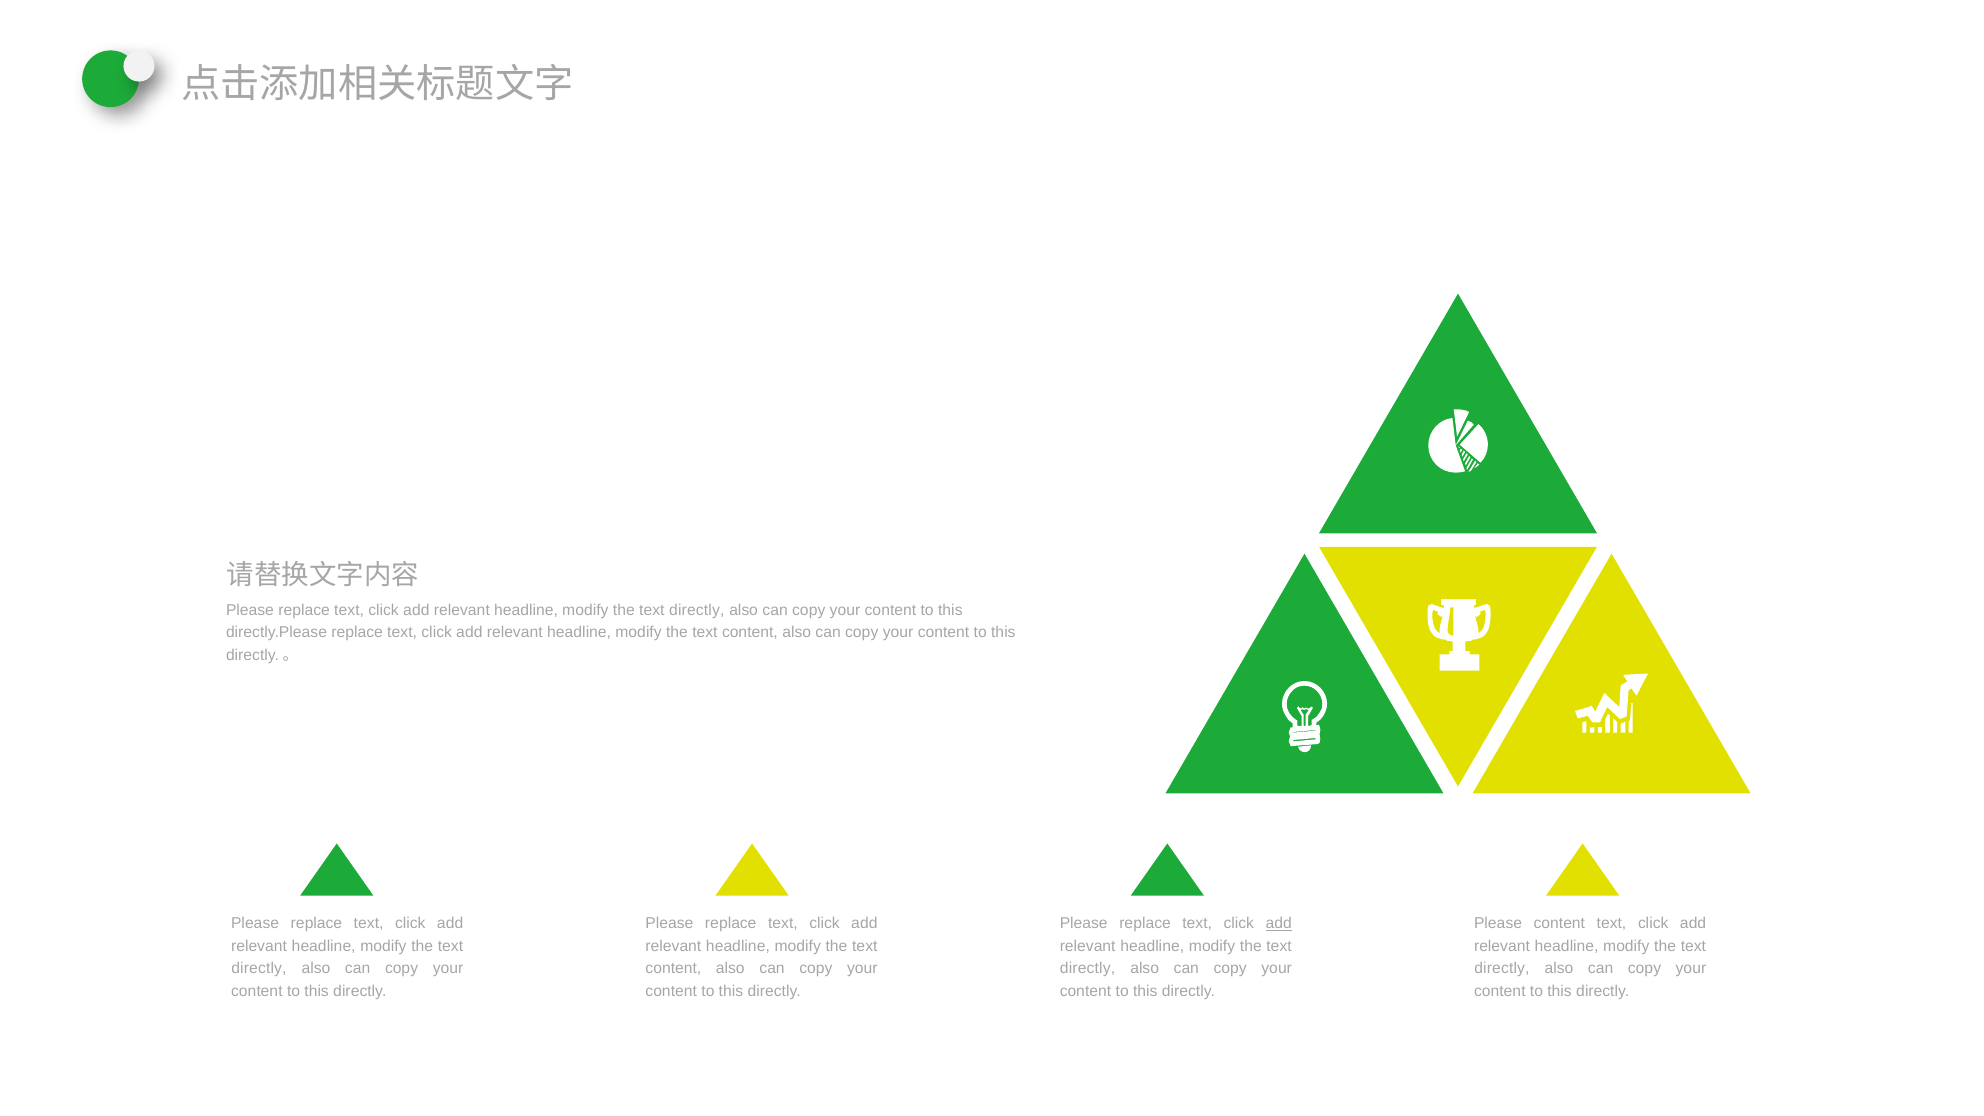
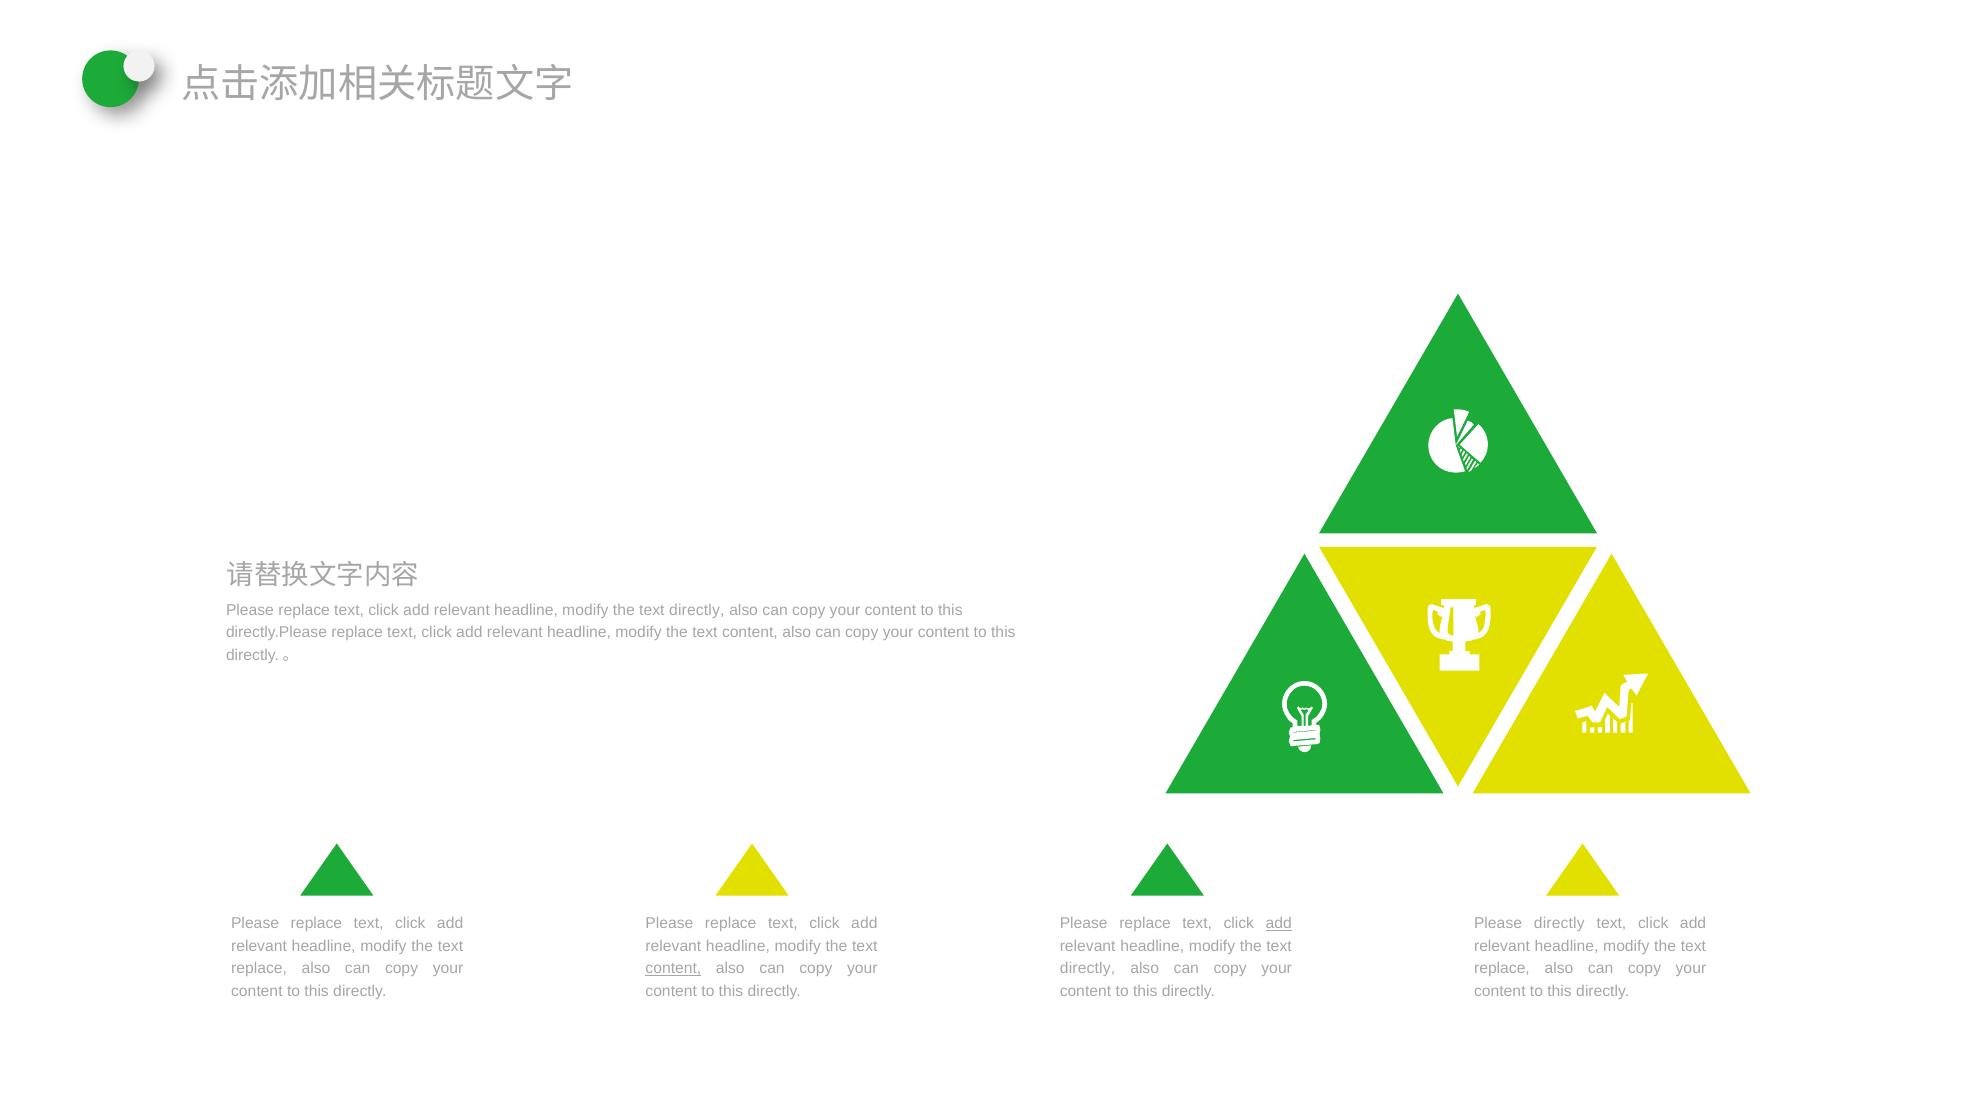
Please content: content -> directly (1559, 924)
directly: directly -> replace (259, 969)
content underline: none -> present (673, 969)
directly: directly -> replace (1502, 969)
